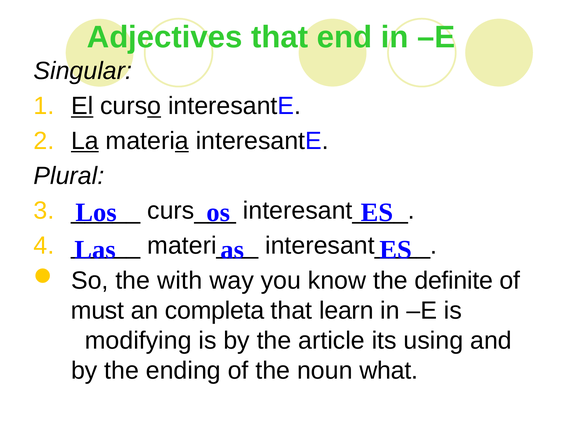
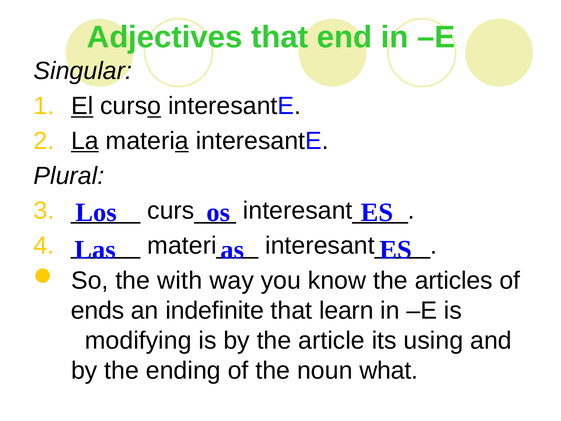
definite: definite -> articles (454, 280)
must: must -> ends (97, 310)
completa: completa -> indefinite (215, 310)
